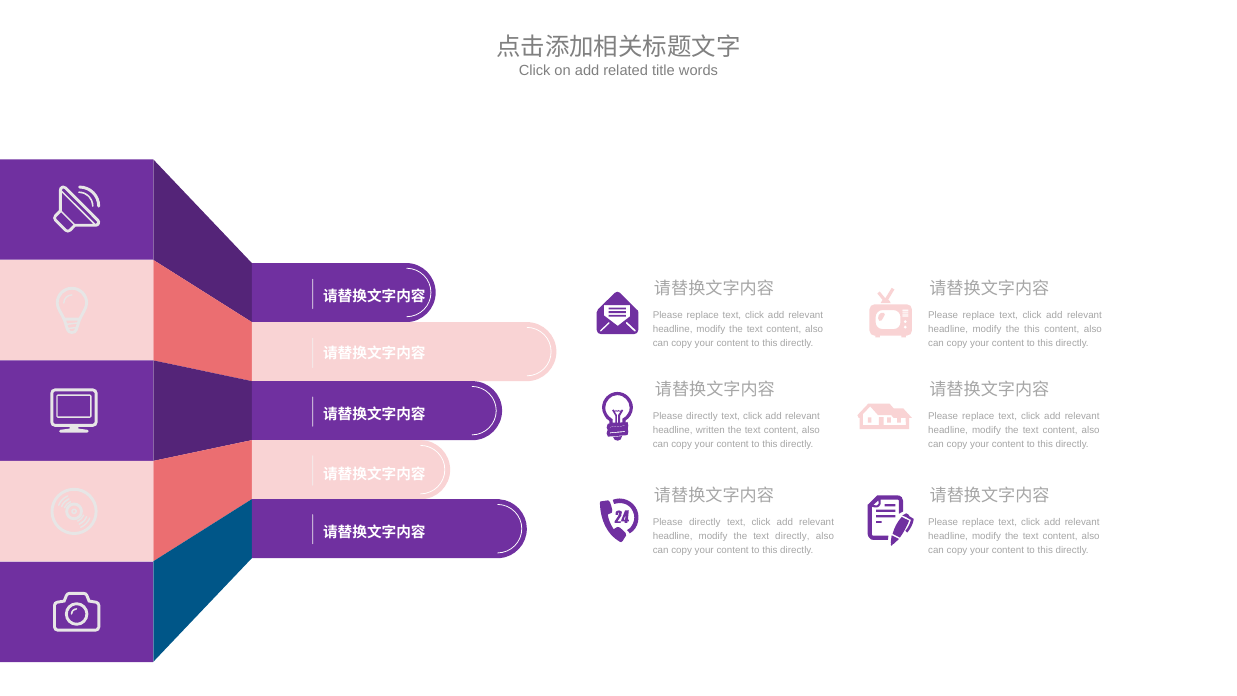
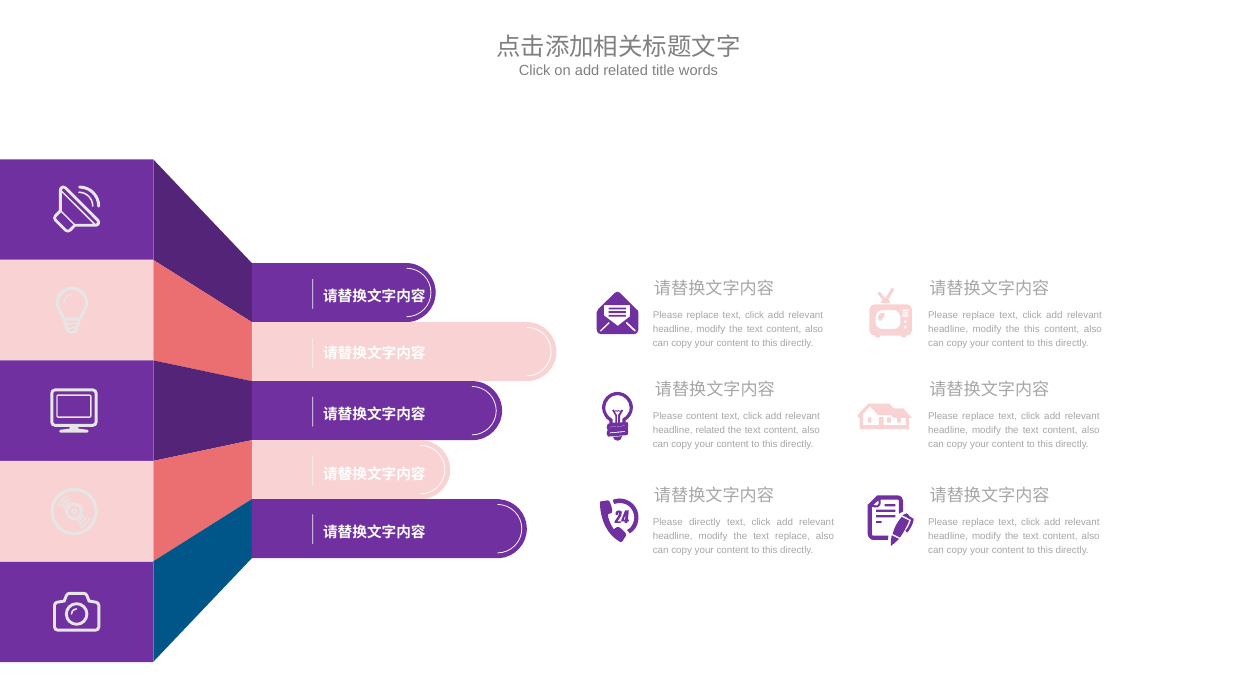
directly: directly -> content (702, 416)
headline written: written -> related (710, 430)
text directly: directly -> replace (792, 536)
